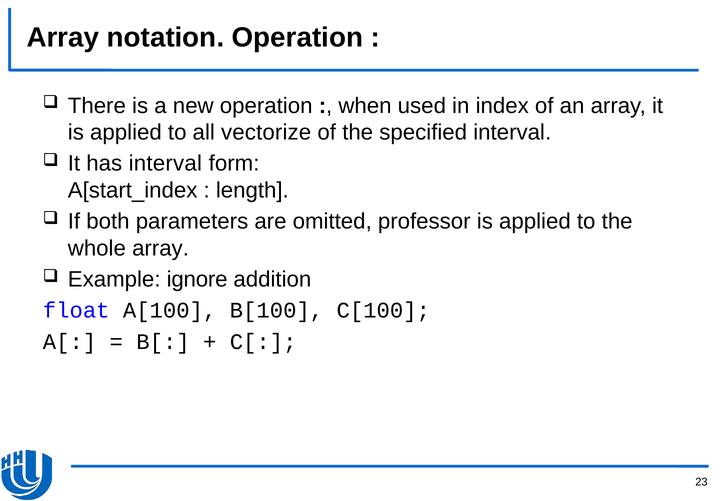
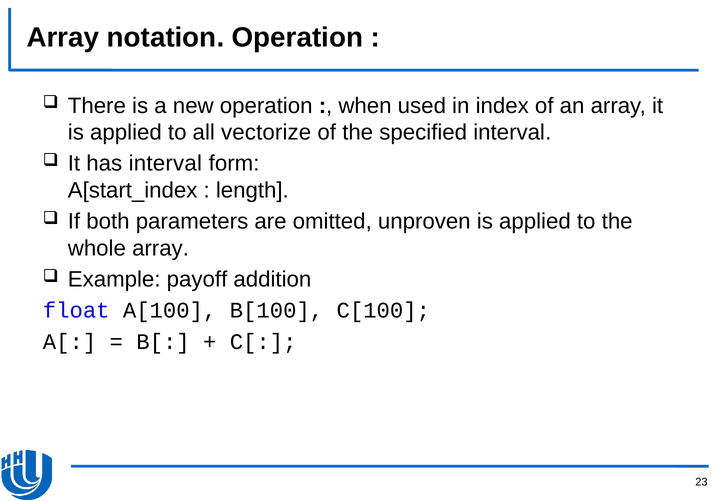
professor: professor -> unproven (424, 221)
ignore: ignore -> payoff (197, 279)
